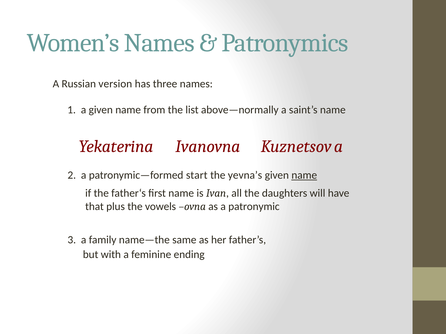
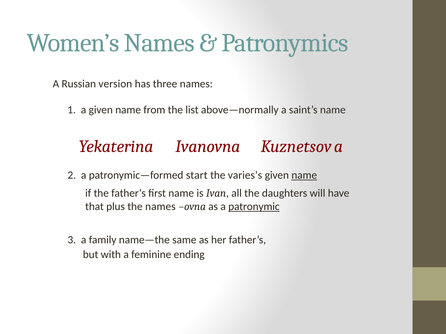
yevna’s: yevna’s -> varies’s (245, 175)
the vowels: vowels -> names (160, 207)
patronymic underline: none -> present (254, 207)
